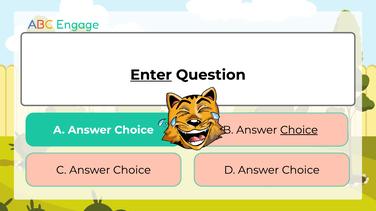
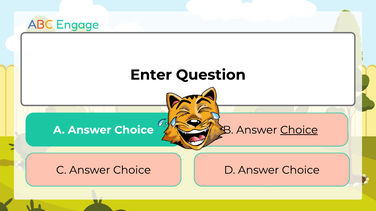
Enter underline: present -> none (151, 75)
